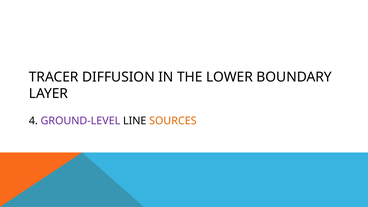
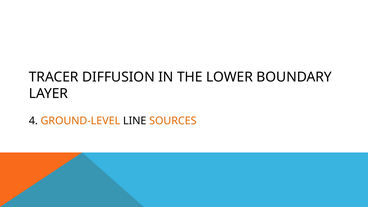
GROUND-LEVEL colour: purple -> orange (80, 121)
